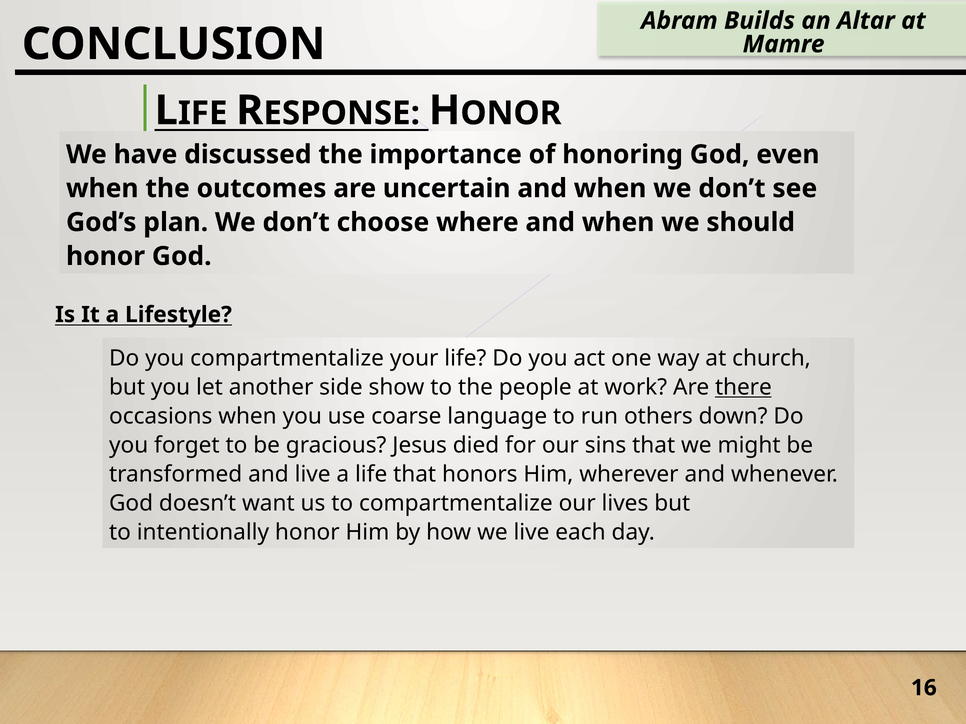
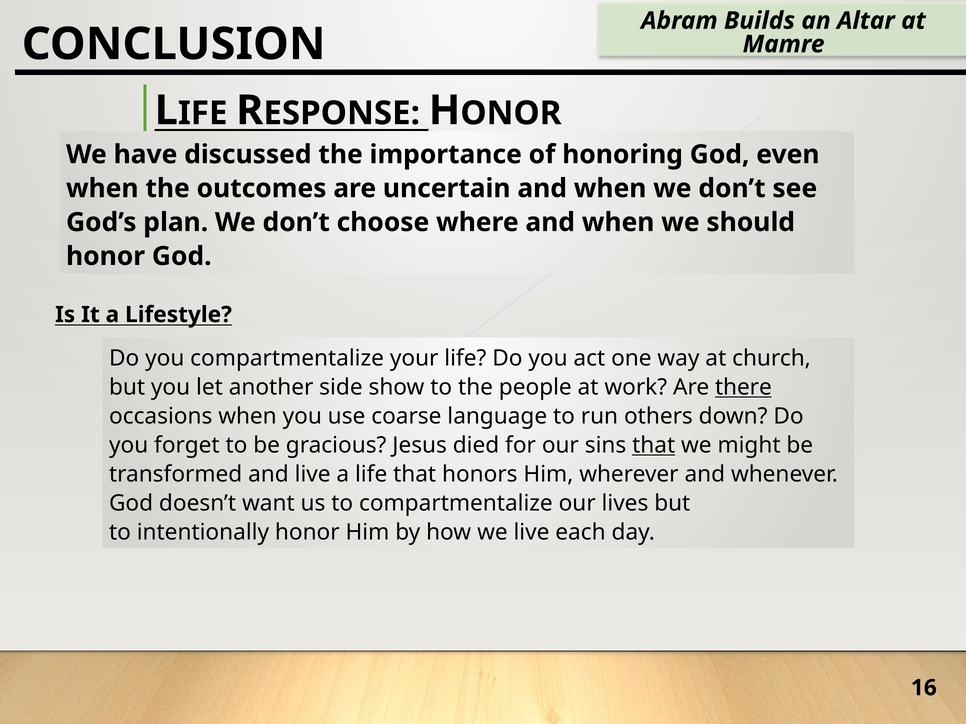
that underline: none -> present (654, 446)
